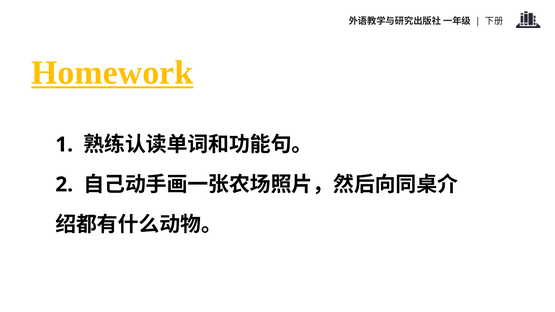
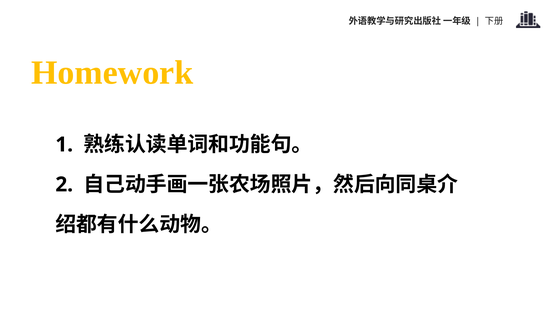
Homework underline: present -> none (112, 73)
